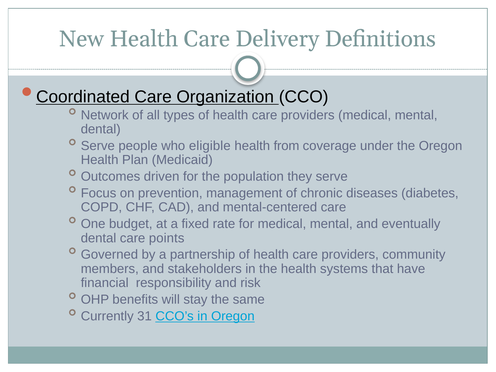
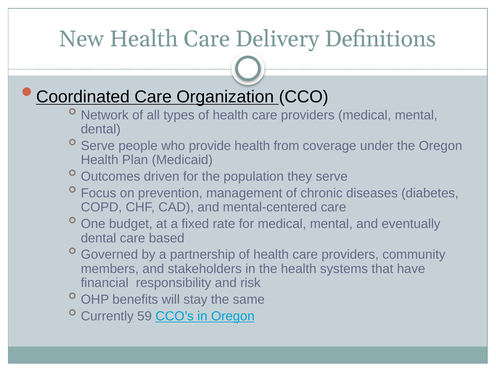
eligible: eligible -> provide (210, 146)
points: points -> based (167, 238)
31: 31 -> 59 (145, 316)
